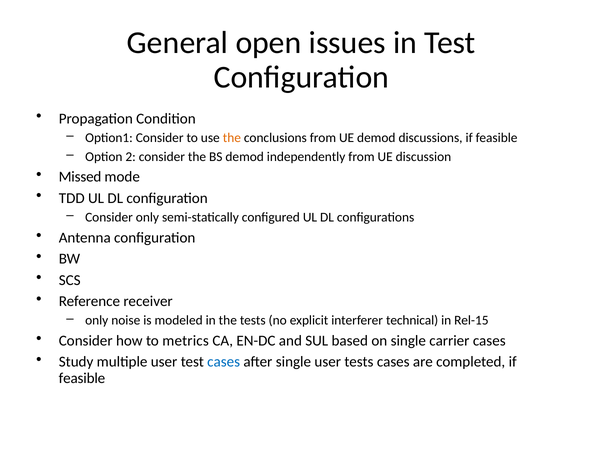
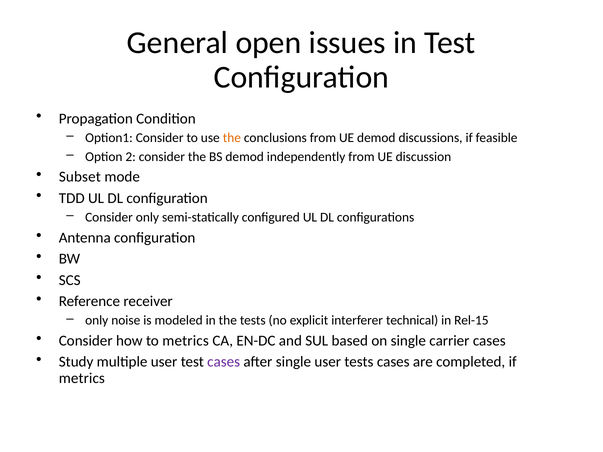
Missed: Missed -> Subset (80, 177)
cases colour: blue -> purple (224, 362)
feasible: feasible -> metrics (82, 378)
